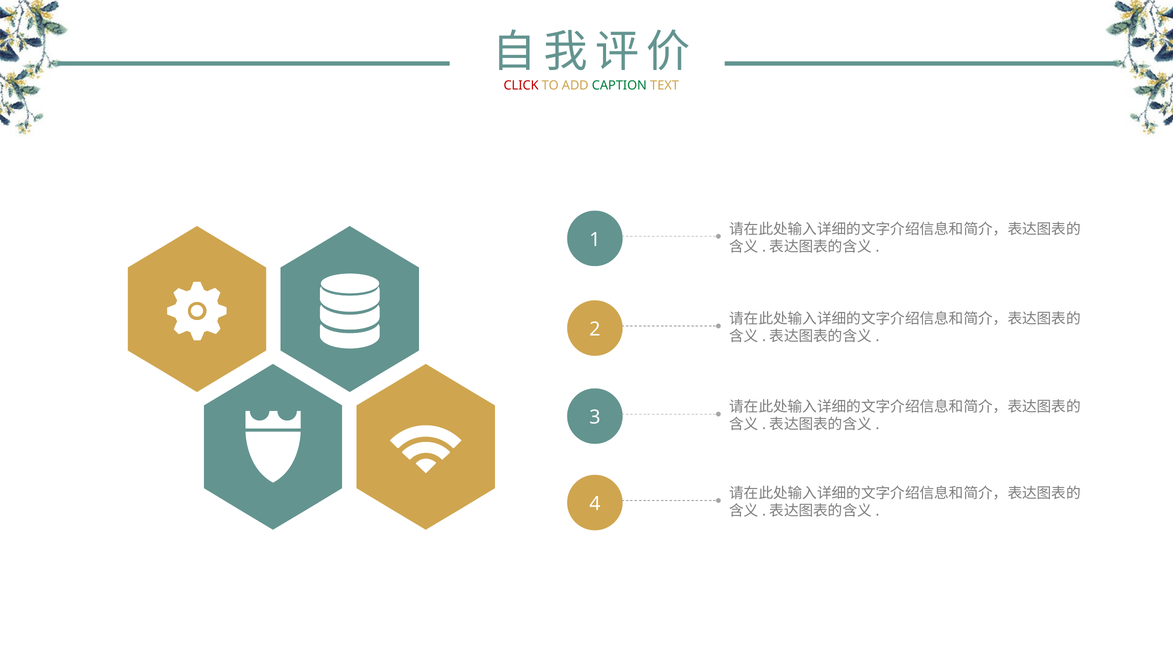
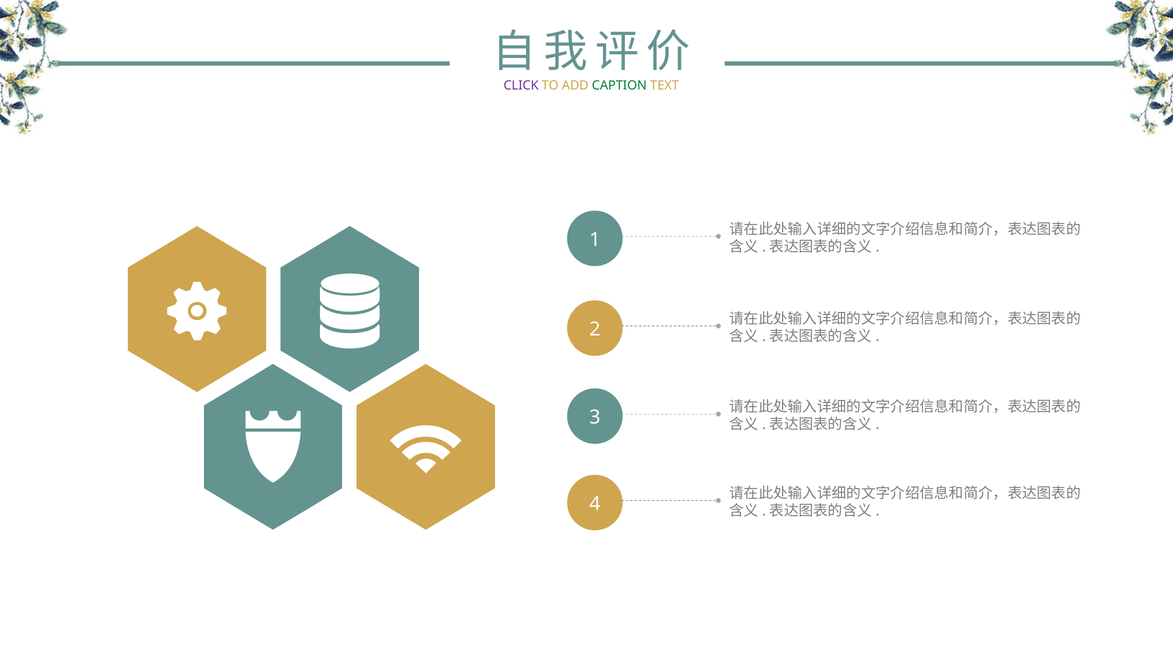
CLICK colour: red -> purple (521, 85)
